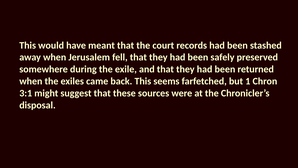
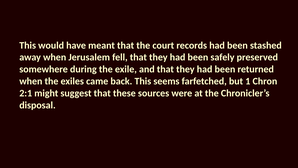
3:1: 3:1 -> 2:1 (26, 93)
